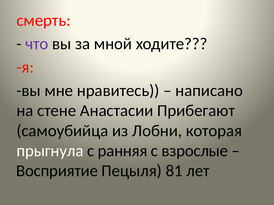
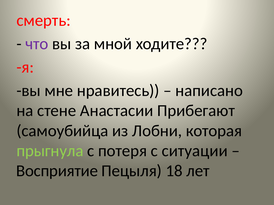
прыгнула colour: white -> light green (50, 151)
ранняя: ранняя -> потеря (123, 151)
взрослые: взрослые -> ситуации (195, 151)
81: 81 -> 18 (174, 171)
